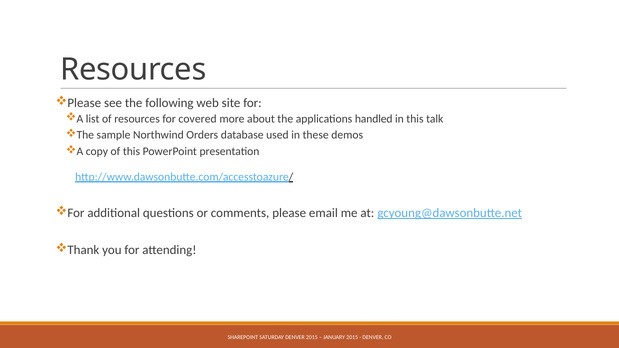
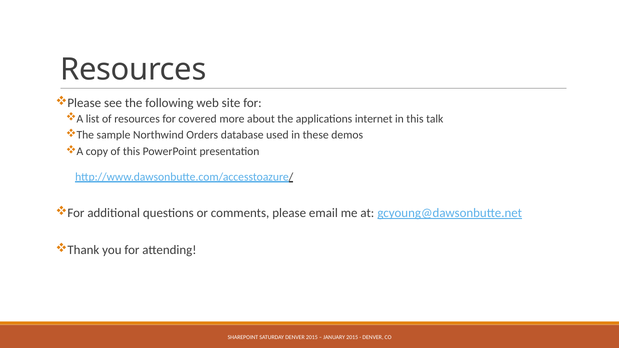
handled: handled -> internet (374, 119)
